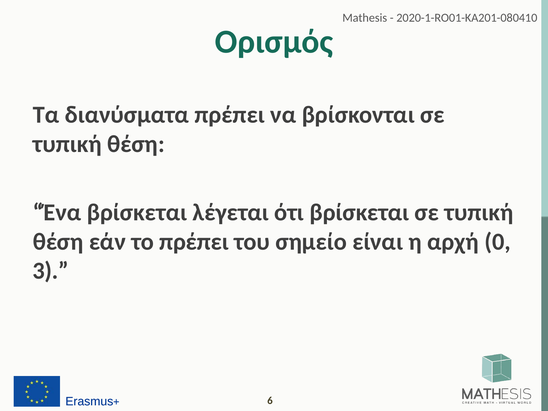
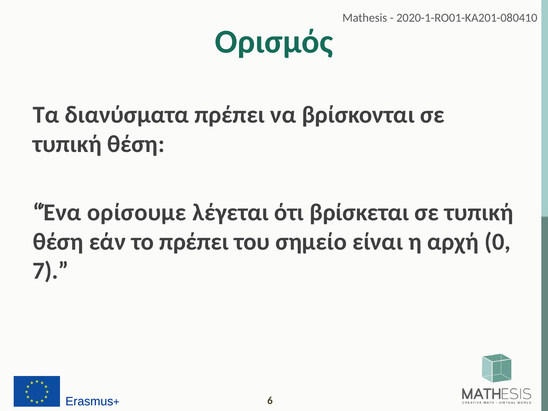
Ένα βρίσκεται: βρίσκεται -> ορίσουμε (137, 212)
3: 3 -> 7 (51, 271)
